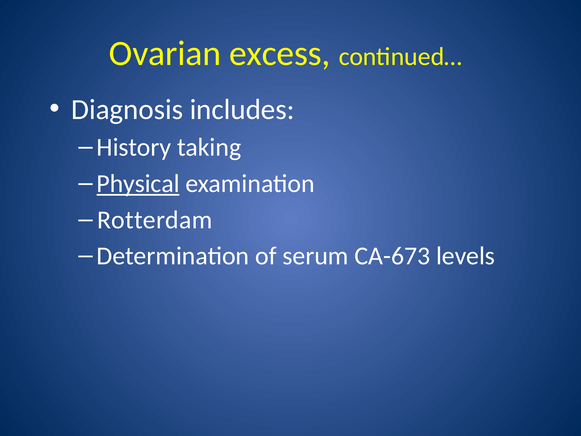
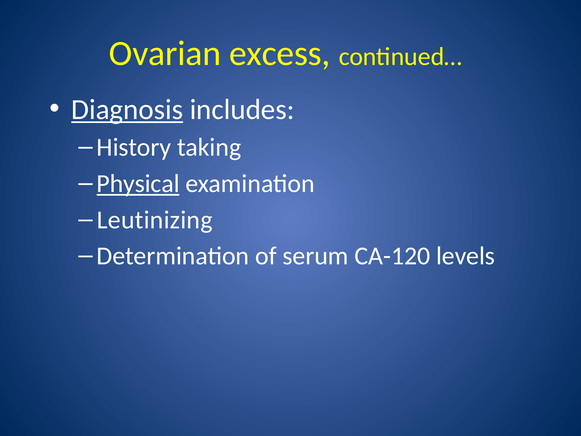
Diagnosis underline: none -> present (127, 110)
Rotterdam: Rotterdam -> Leutinizing (155, 220)
CA-673: CA-673 -> CA-120 (392, 256)
